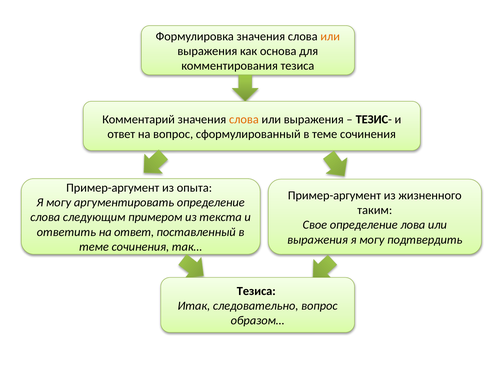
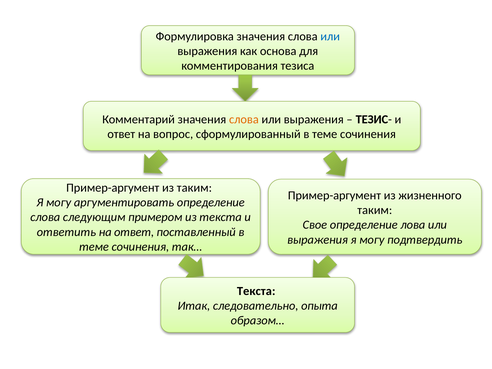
или colour: orange -> blue (330, 36)
из опыта: опыта -> таким (194, 188)
Тезиса: Тезиса -> Текста (256, 291)
следовательно вопрос: вопрос -> опыта (319, 306)
